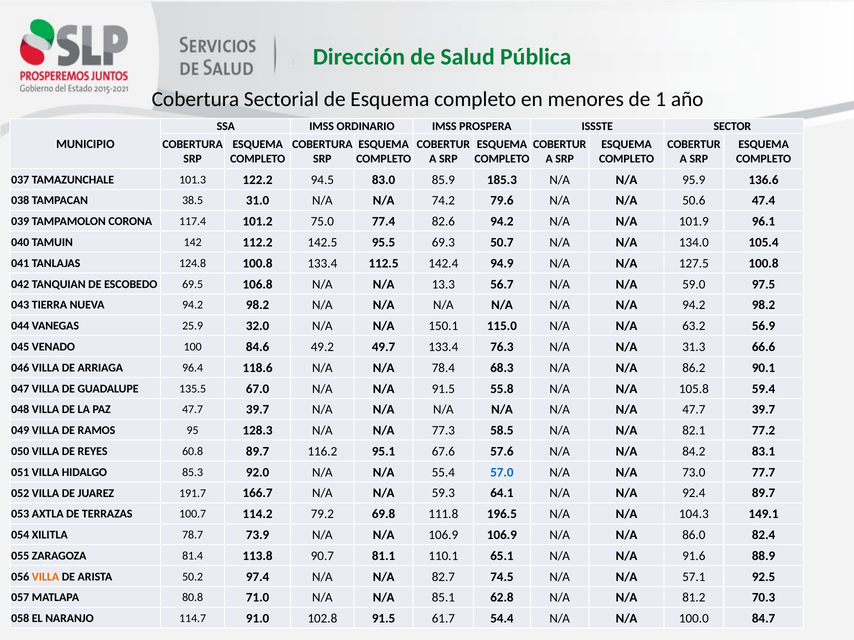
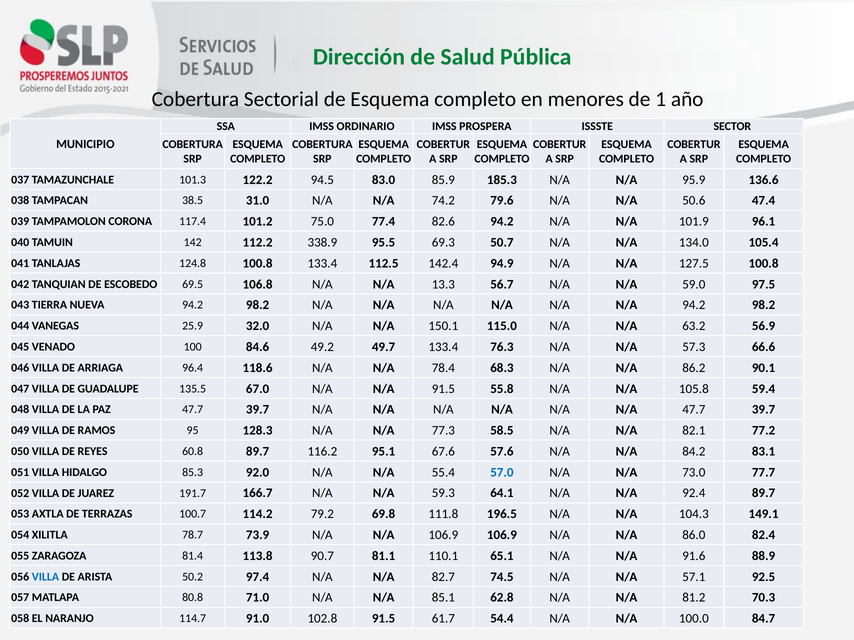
142.5: 142.5 -> 338.9 (322, 243)
31.3: 31.3 -> 57.3 (694, 347)
VILLA colour: orange -> blue (45, 577)
